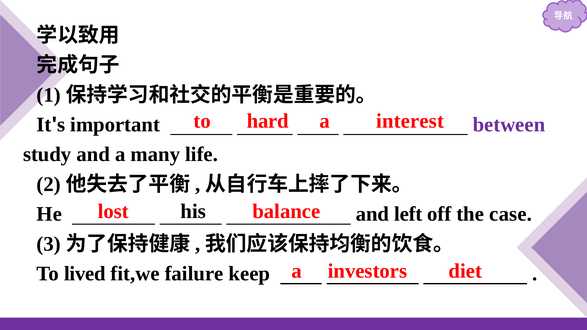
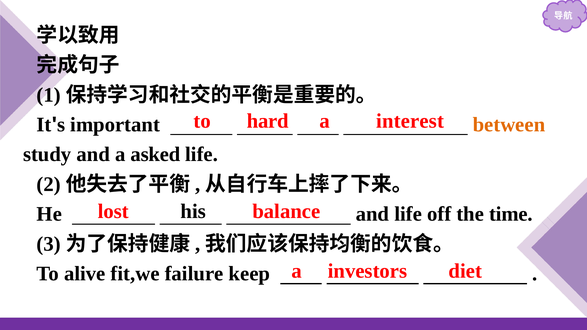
between colour: purple -> orange (509, 125)
many: many -> asked (155, 155)
and left: left -> life (408, 214)
case: case -> time (511, 214)
lived: lived -> alive (85, 274)
